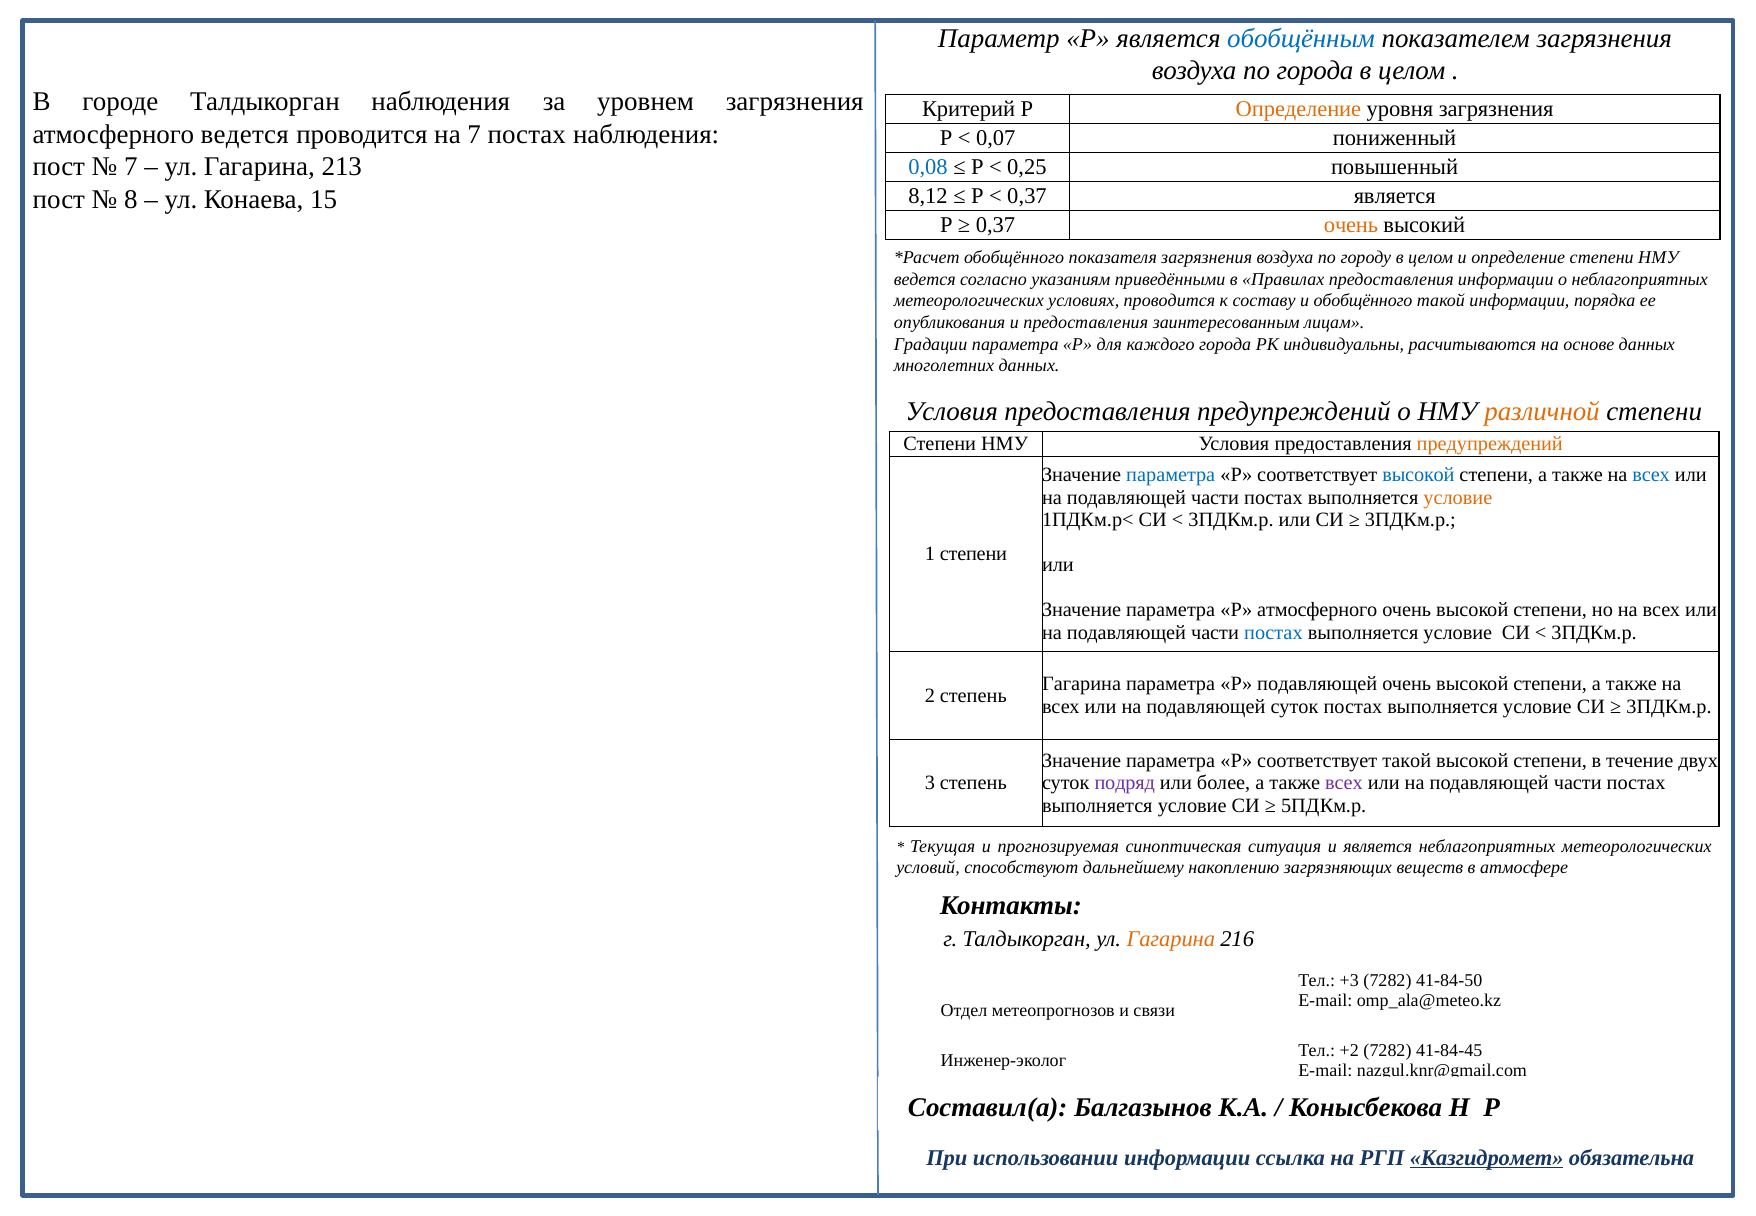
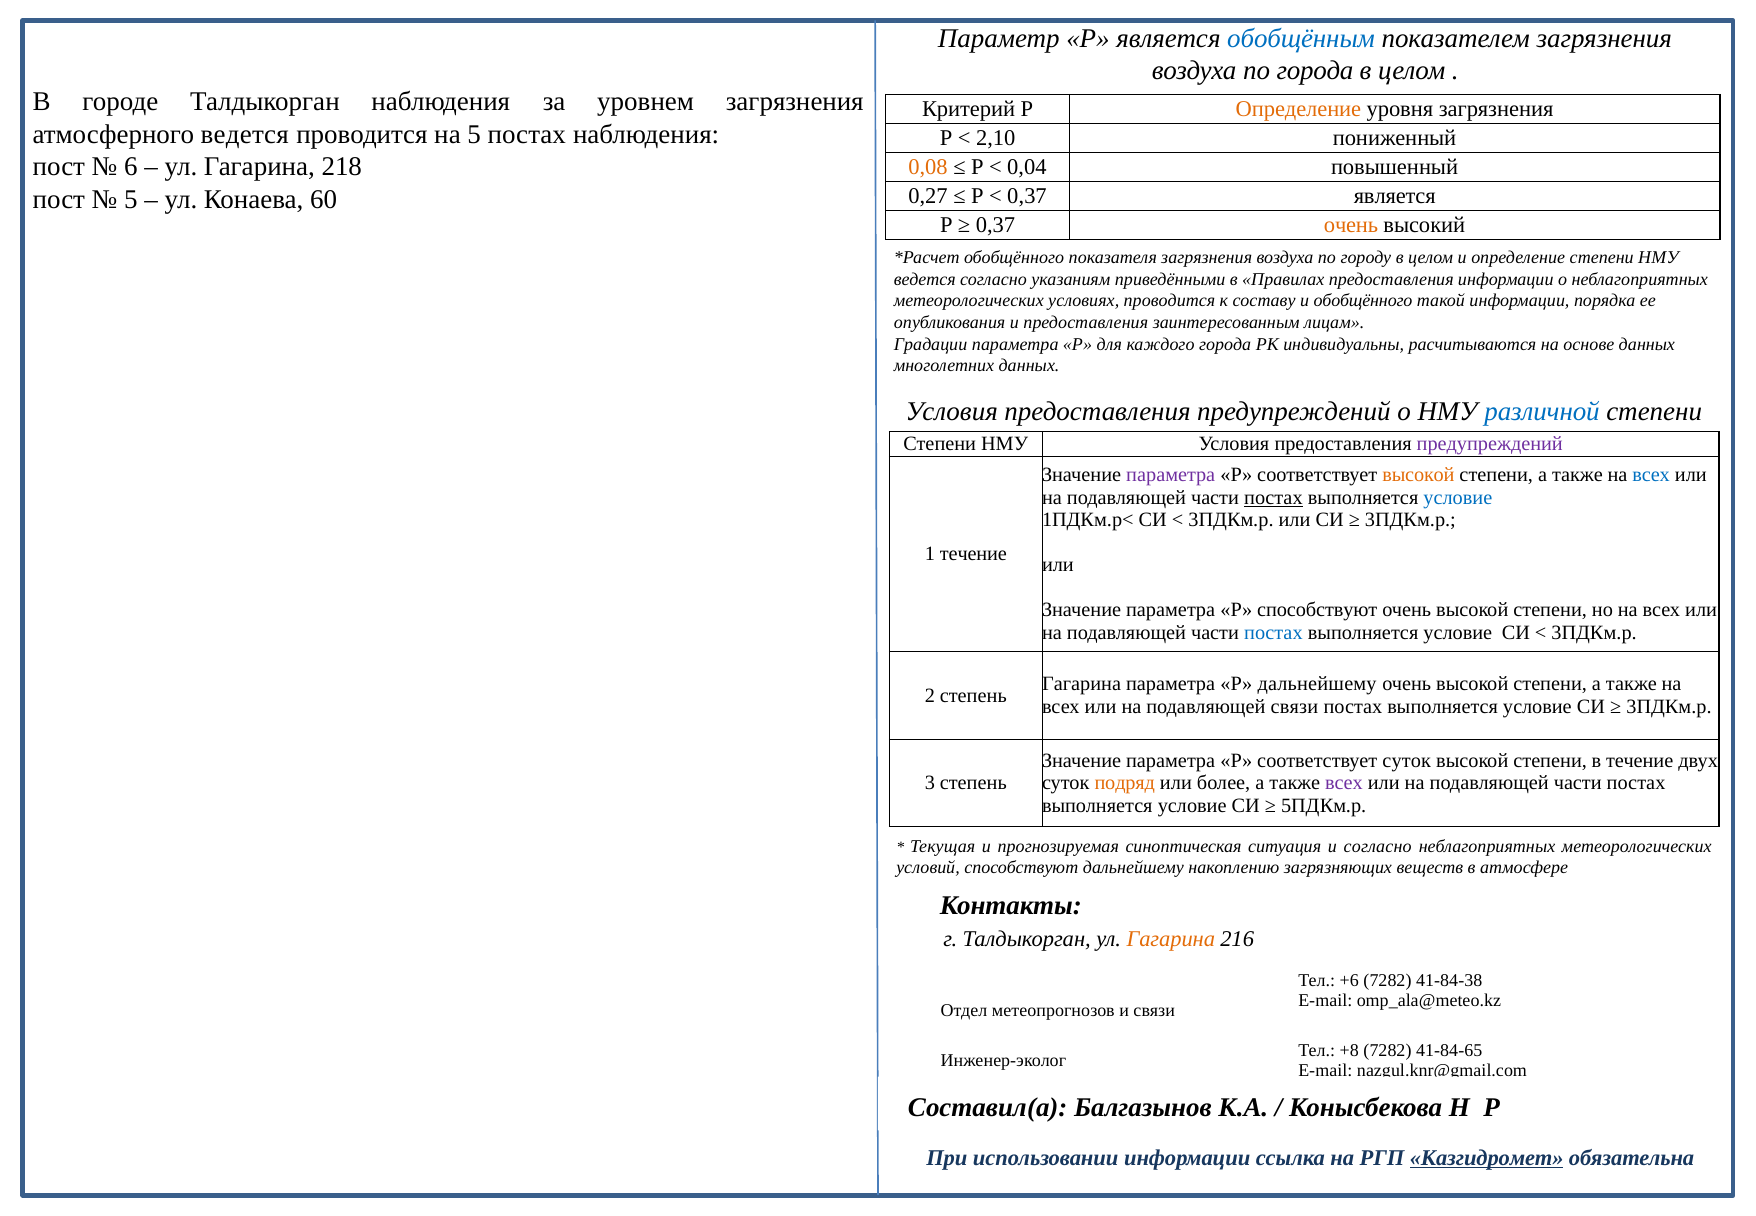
на 7: 7 -> 5 (474, 134)
0,07: 0,07 -> 2,10 (996, 138)
7: 7 -> 6 (131, 167)
213: 213 -> 218 (342, 167)
0,08 colour: blue -> orange (928, 167)
0,25: 0,25 -> 0,04 (1027, 167)
8,12: 8,12 -> 0,27 (928, 196)
8: 8 -> 5 (131, 199)
15: 15 -> 60 (324, 199)
различной colour: orange -> blue (1542, 411)
предупреждений colour: orange -> purple (1490, 444)
параметра colour: blue -> purple (1171, 475)
высокой colour: blue -> orange (1418, 475)
постах underline: none -> present (1273, 498)
условие colour: orange -> blue (1458, 498)
1 степени: степени -> течение (973, 554)
Р атмосферного: атмосферного -> способствуют (1317, 610)
Р подавляющей: подавляющей -> дальнейшему (1317, 684)
подавляющей суток: суток -> связи (1294, 706)
соответствует такой: такой -> суток (1407, 760)
подряд colour: purple -> orange (1125, 783)
и является: является -> согласно (1378, 846)
+3: +3 -> +6 (1349, 980)
41-84-50: 41-84-50 -> 41-84-38 (1449, 980)
+2: +2 -> +8 (1349, 1050)
41-84-45: 41-84-45 -> 41-84-65 (1449, 1050)
